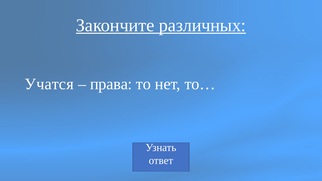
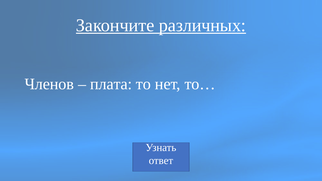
Учатся: Учатся -> Членов (49, 84)
права: права -> плата (111, 84)
